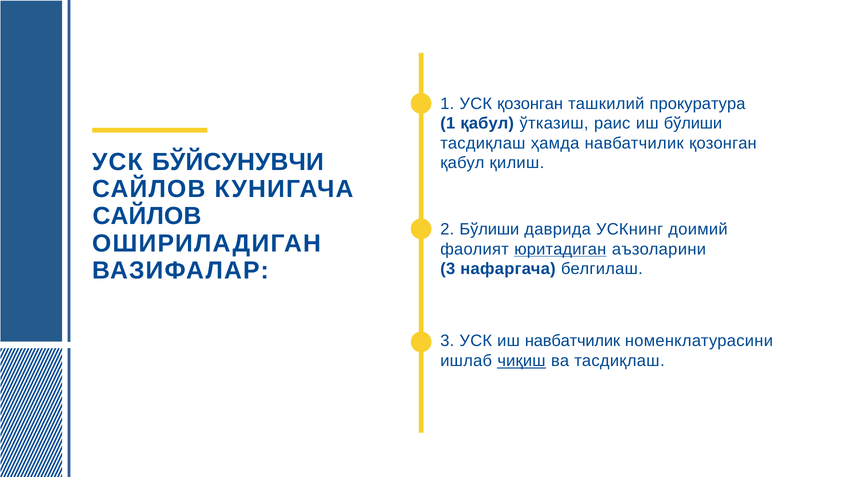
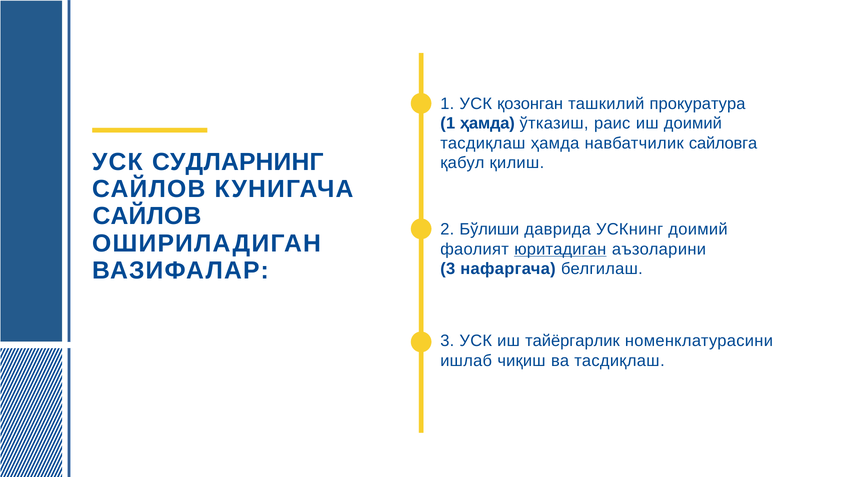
1 қабул: қабул -> ҳамда (487, 123)
иш бўлиши: бўлиши -> доимий (693, 123)
навбатчилик қозонган: қозонган -> сайловга (723, 143)
БЎЙСУНУВЧИ: БЎЙСУНУВЧИ -> СУДЛАРНИНГ (238, 162)
иш навбатчилик: навбатчилик -> тайёргарлик (572, 341)
чиқиш underline: present -> none (521, 360)
